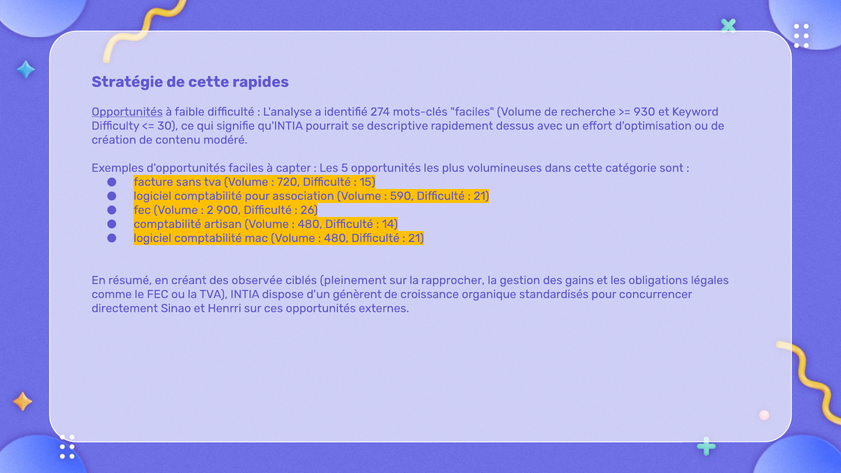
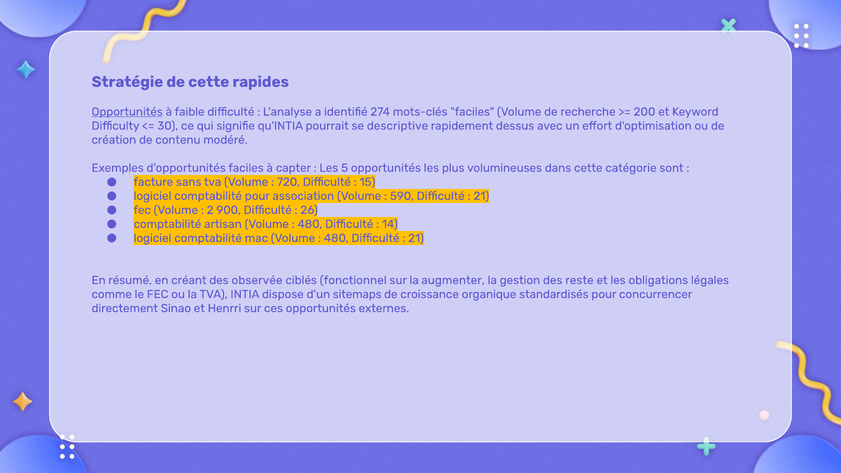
930: 930 -> 200 (644, 112)
pleinement: pleinement -> fonctionnel (353, 280)
rapprocher: rapprocher -> augmenter (453, 280)
gains: gains -> reste (579, 280)
génèrent: génèrent -> sitemaps (357, 294)
